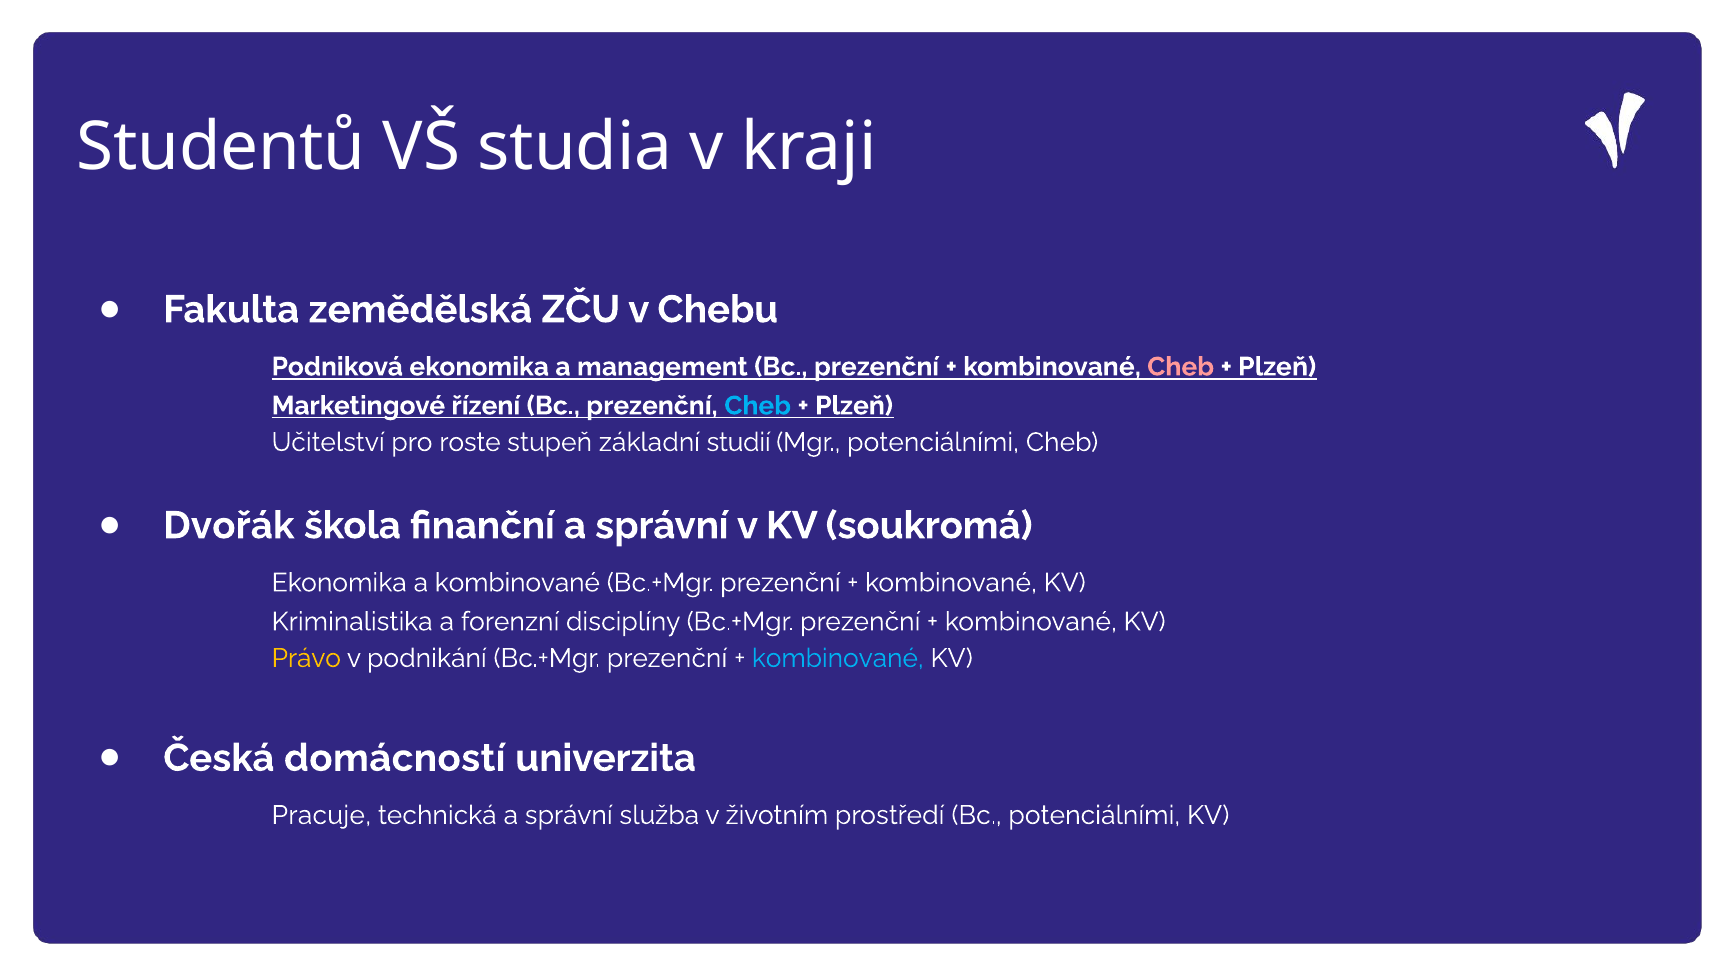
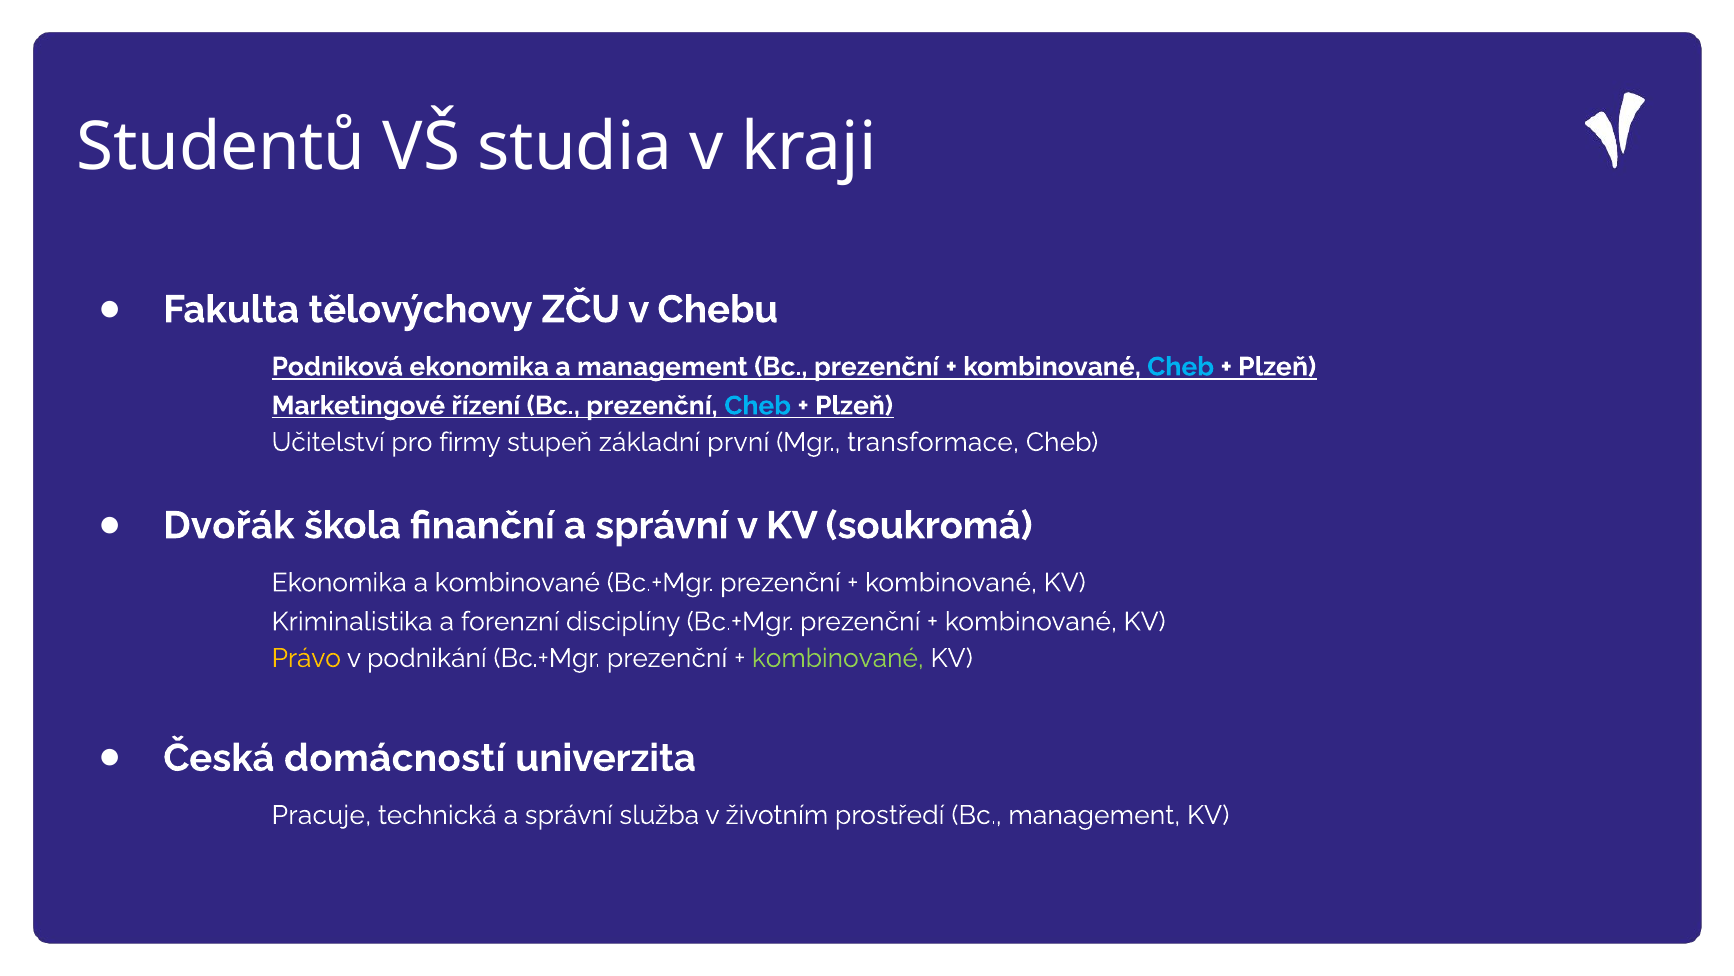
zemědělská: zemědělská -> tělovýchovy (421, 309)
Cheb colour: pink -> light blue (1181, 367)
roste: roste -> firmy (470, 442)
studií: studií -> první (738, 442)
Mgr potenciálními: potenciálními -> transformace (933, 442)
kombinované colour: light blue -> light green (838, 658)
Bc potenciálními: potenciálními -> management (1094, 815)
